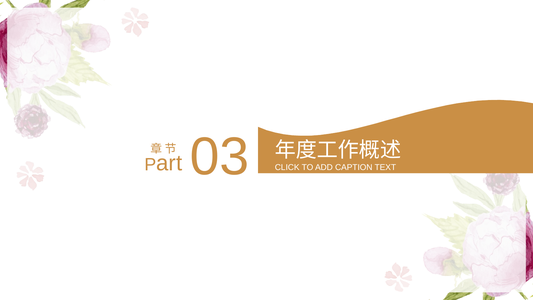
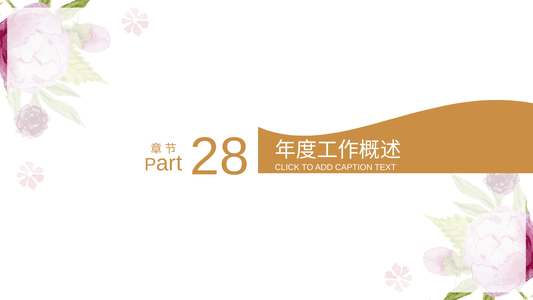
03: 03 -> 28 (219, 157)
